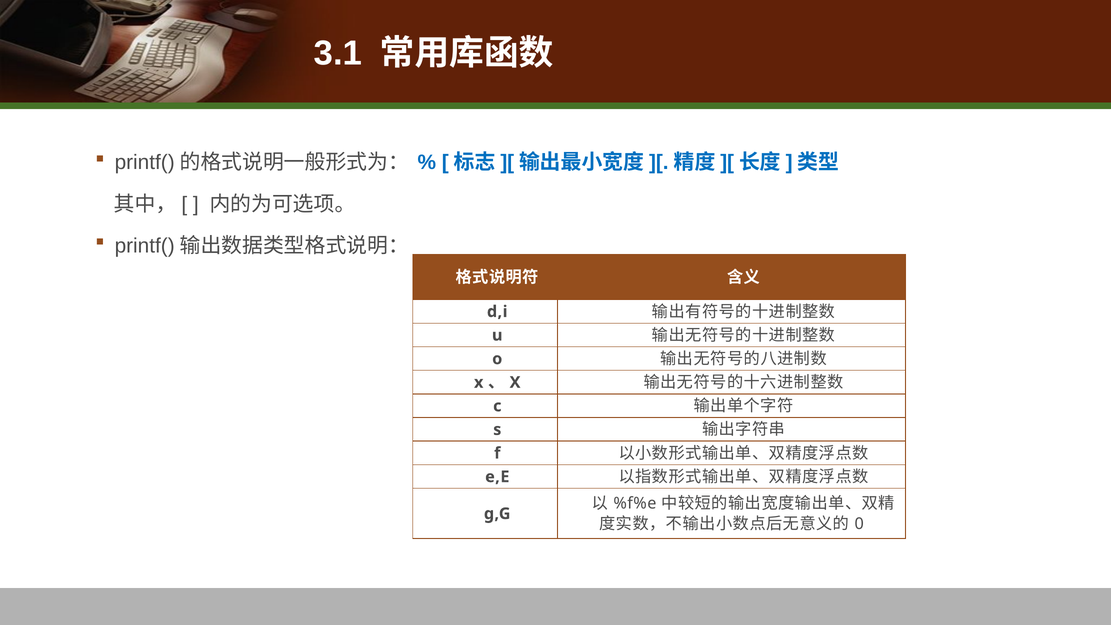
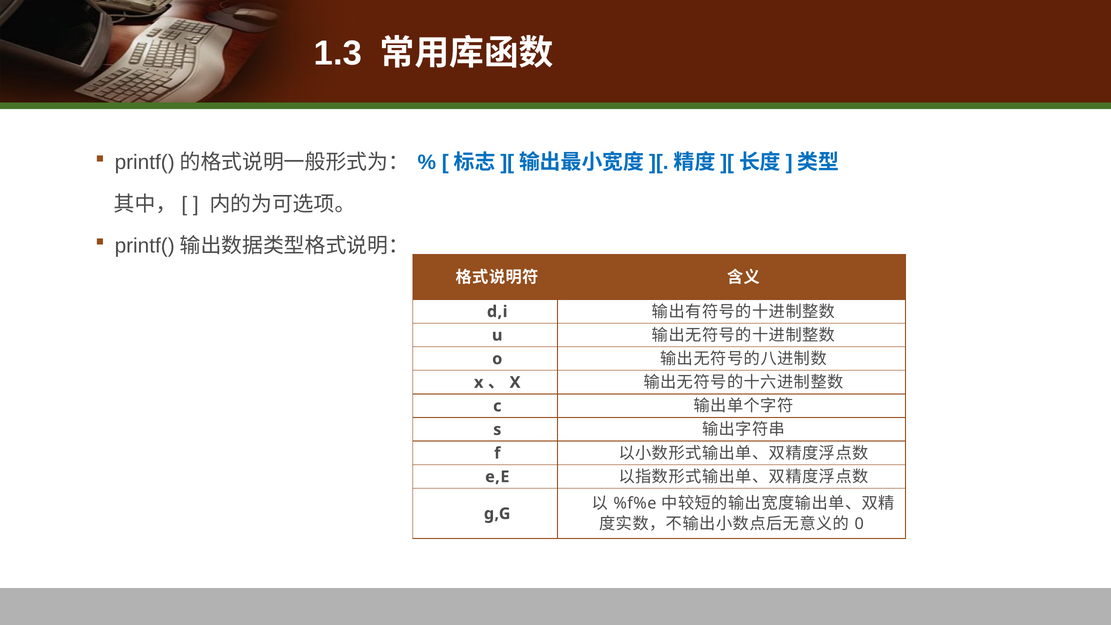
3.1: 3.1 -> 1.3 (338, 53)
